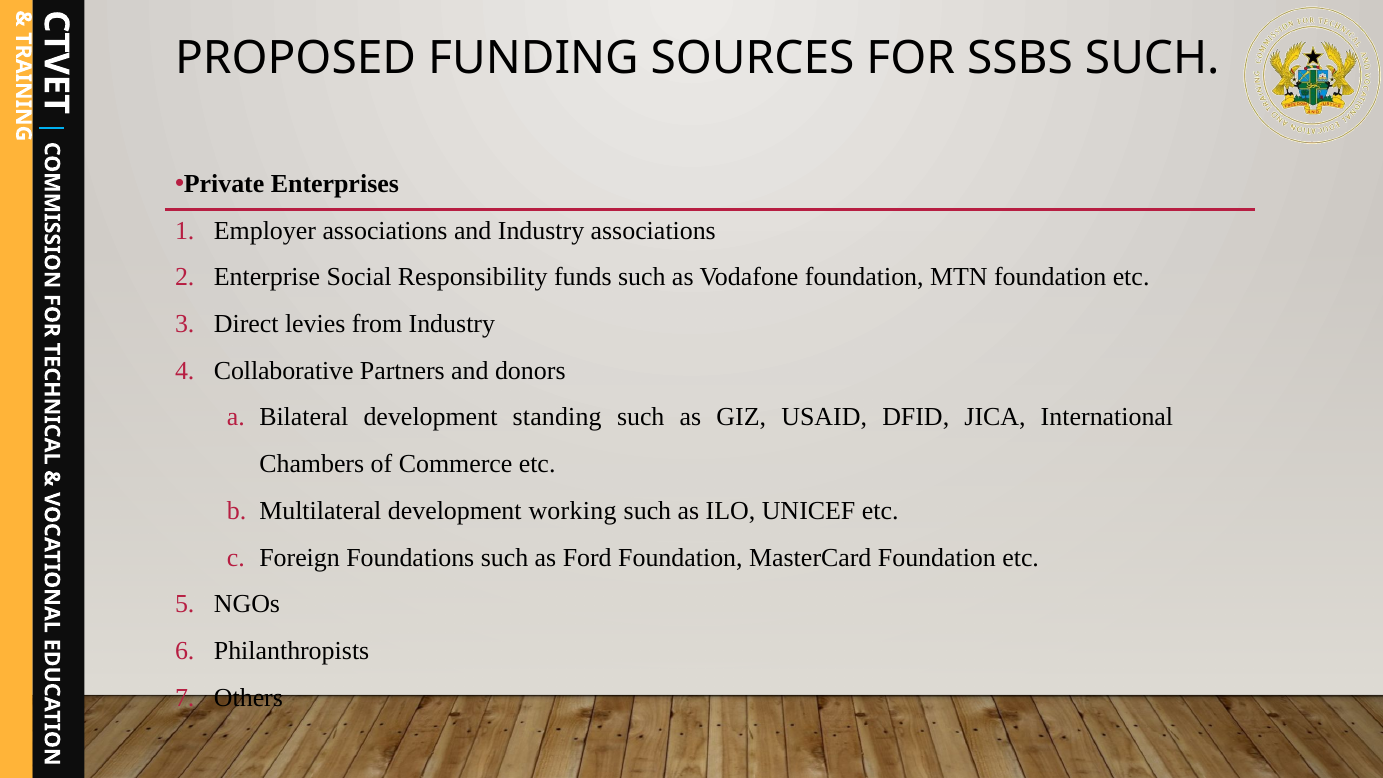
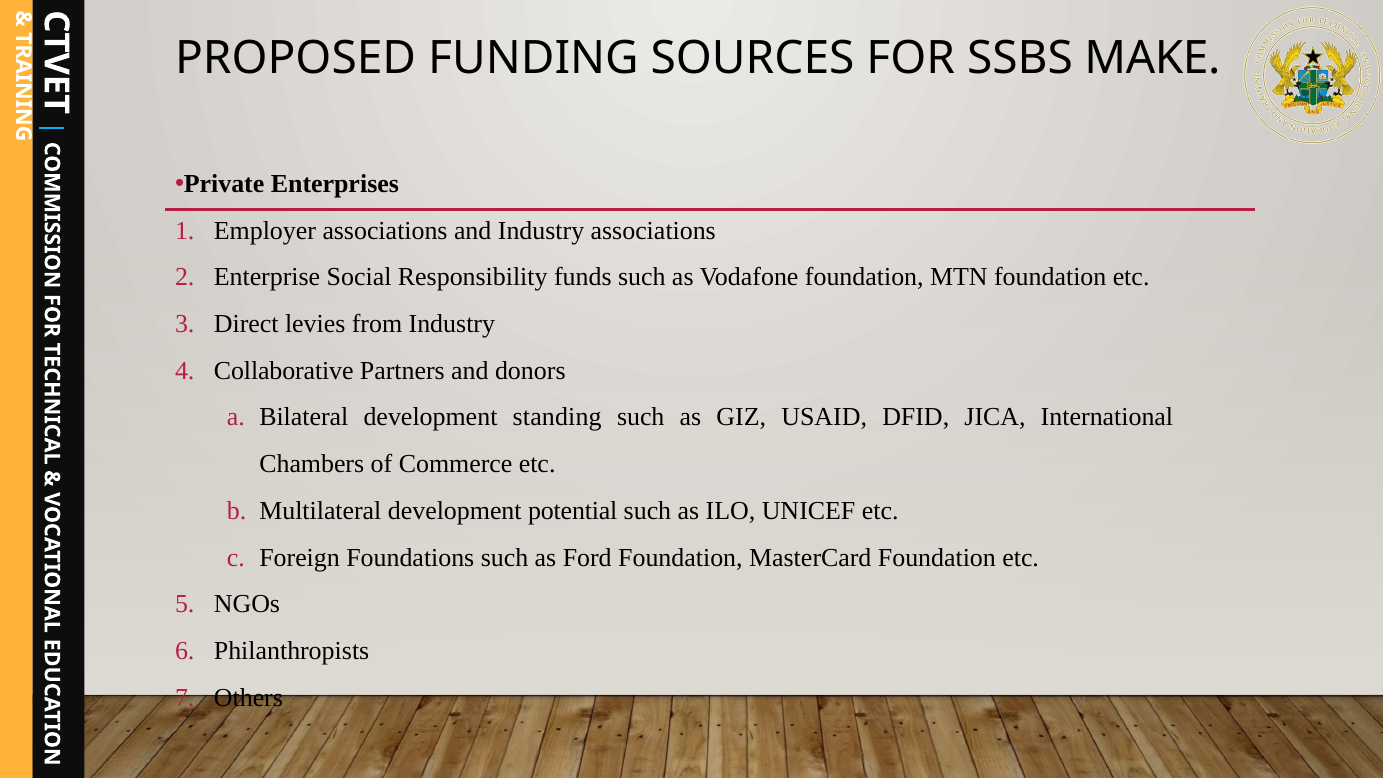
SSBS SUCH: SUCH -> MAKE (1152, 58)
working: working -> potential (573, 511)
